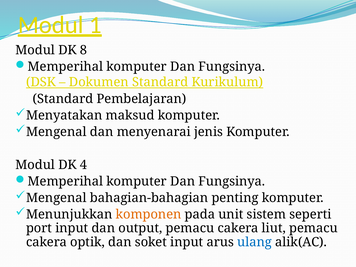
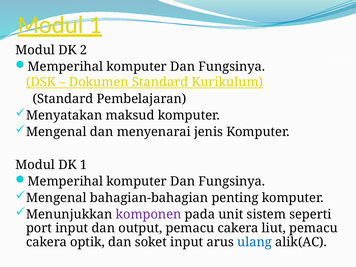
8: 8 -> 2 (84, 50)
DK 4: 4 -> 1 (84, 165)
komponen colour: orange -> purple (149, 214)
